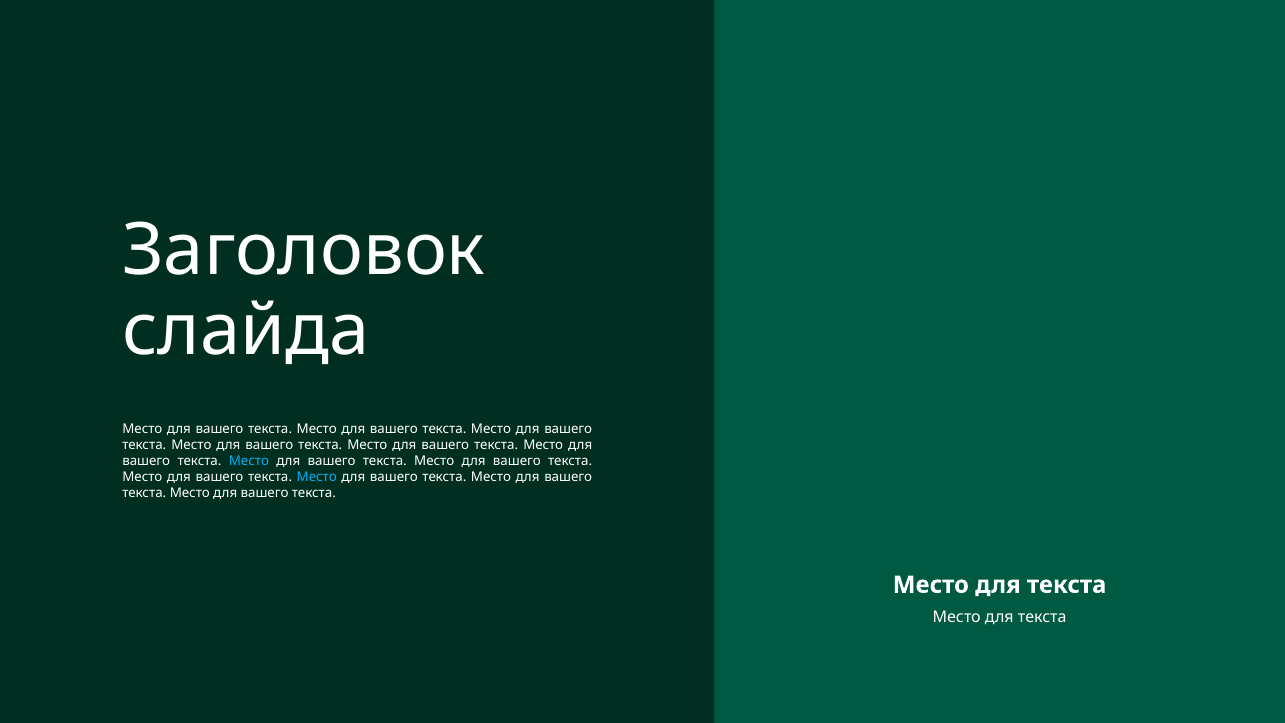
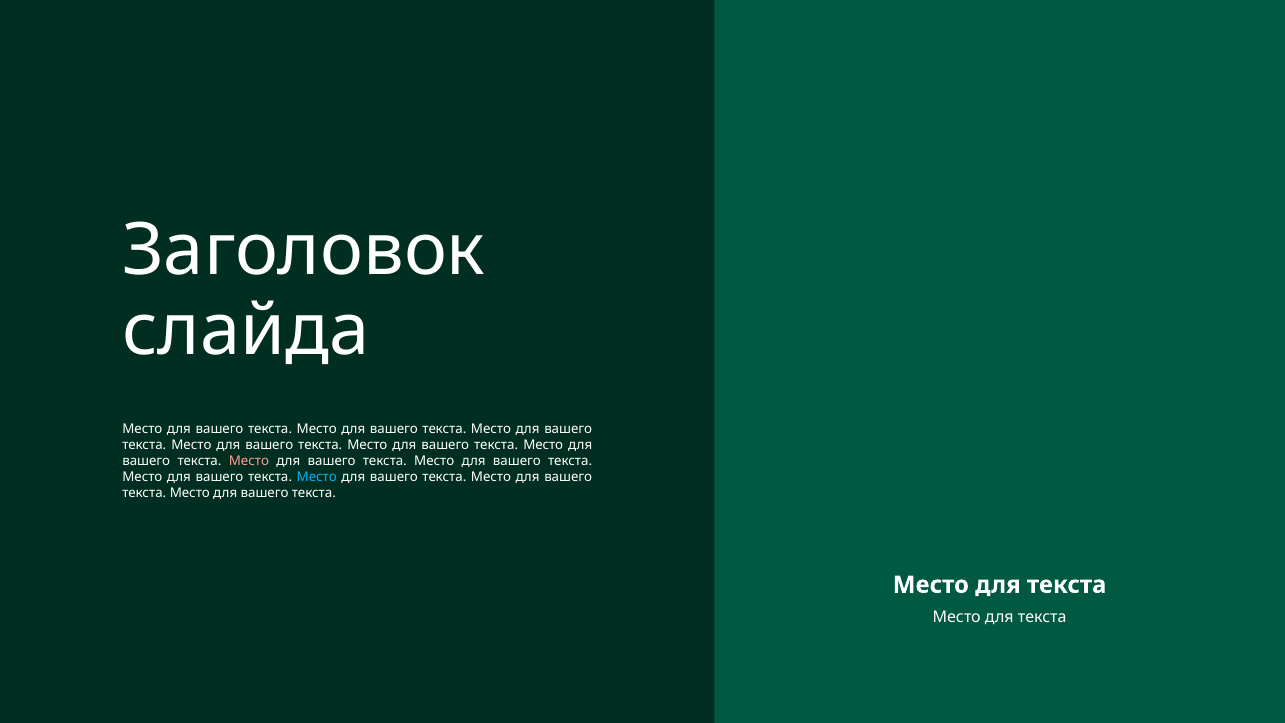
Место colour: light blue -> pink (249, 461)
